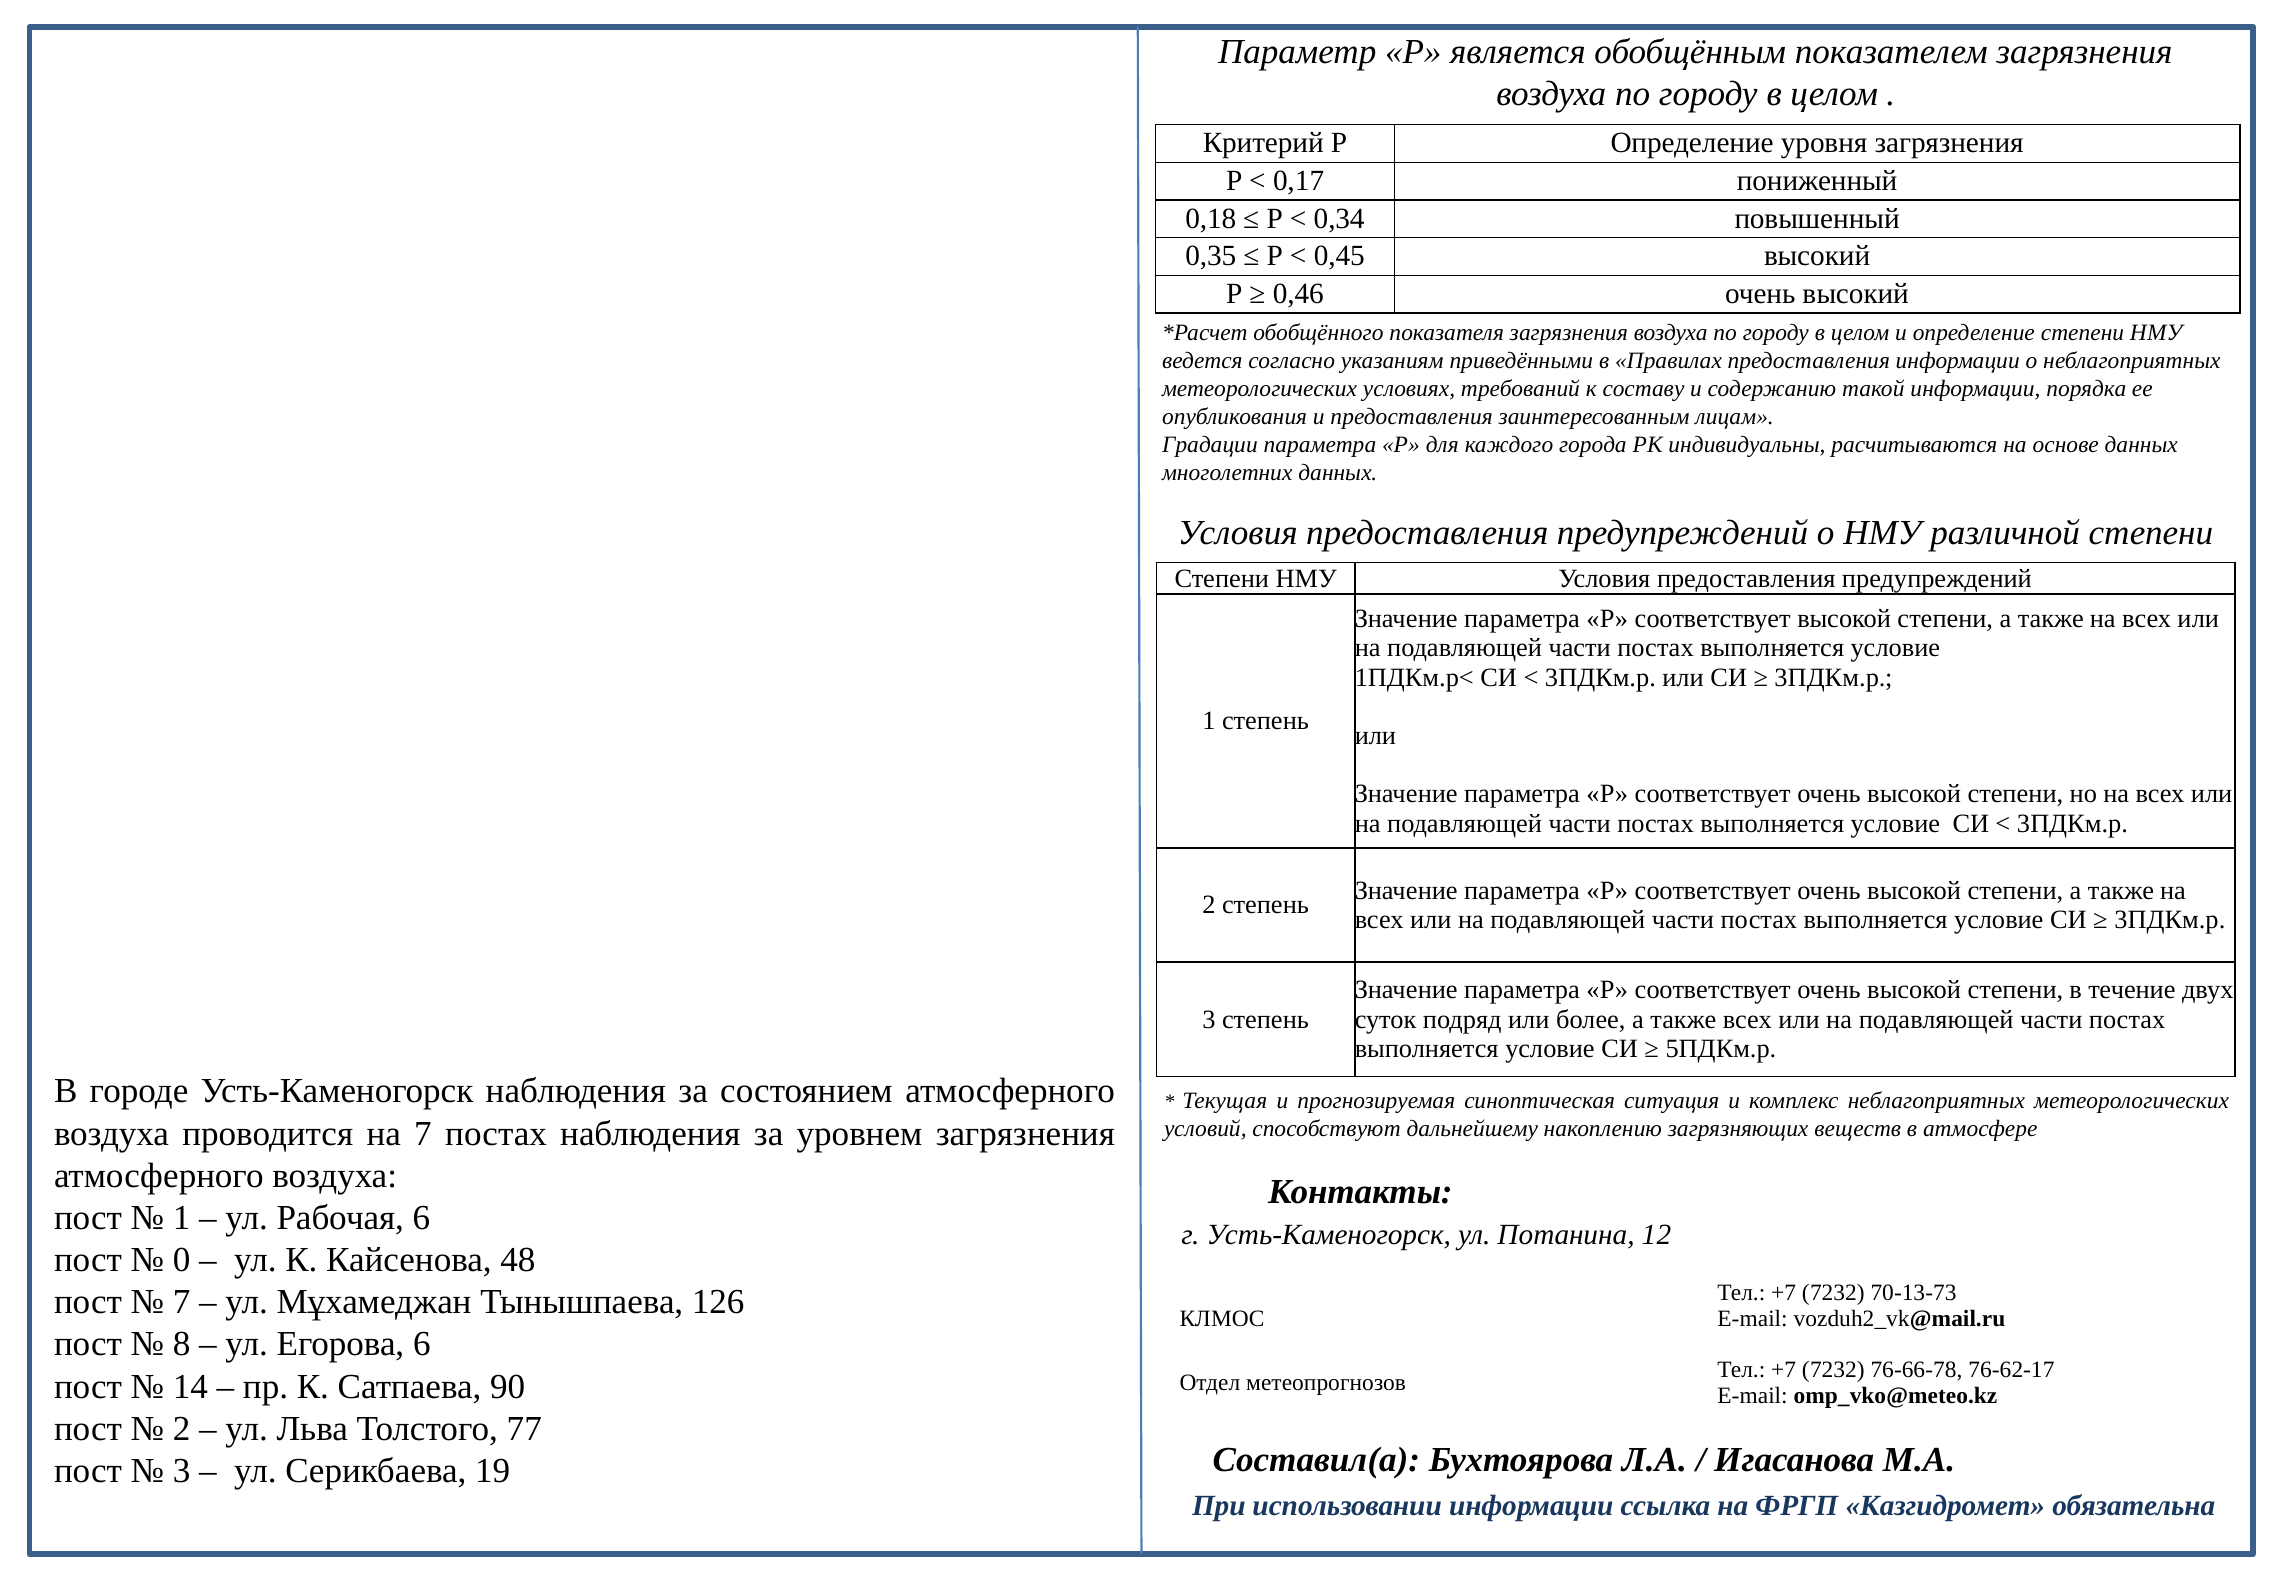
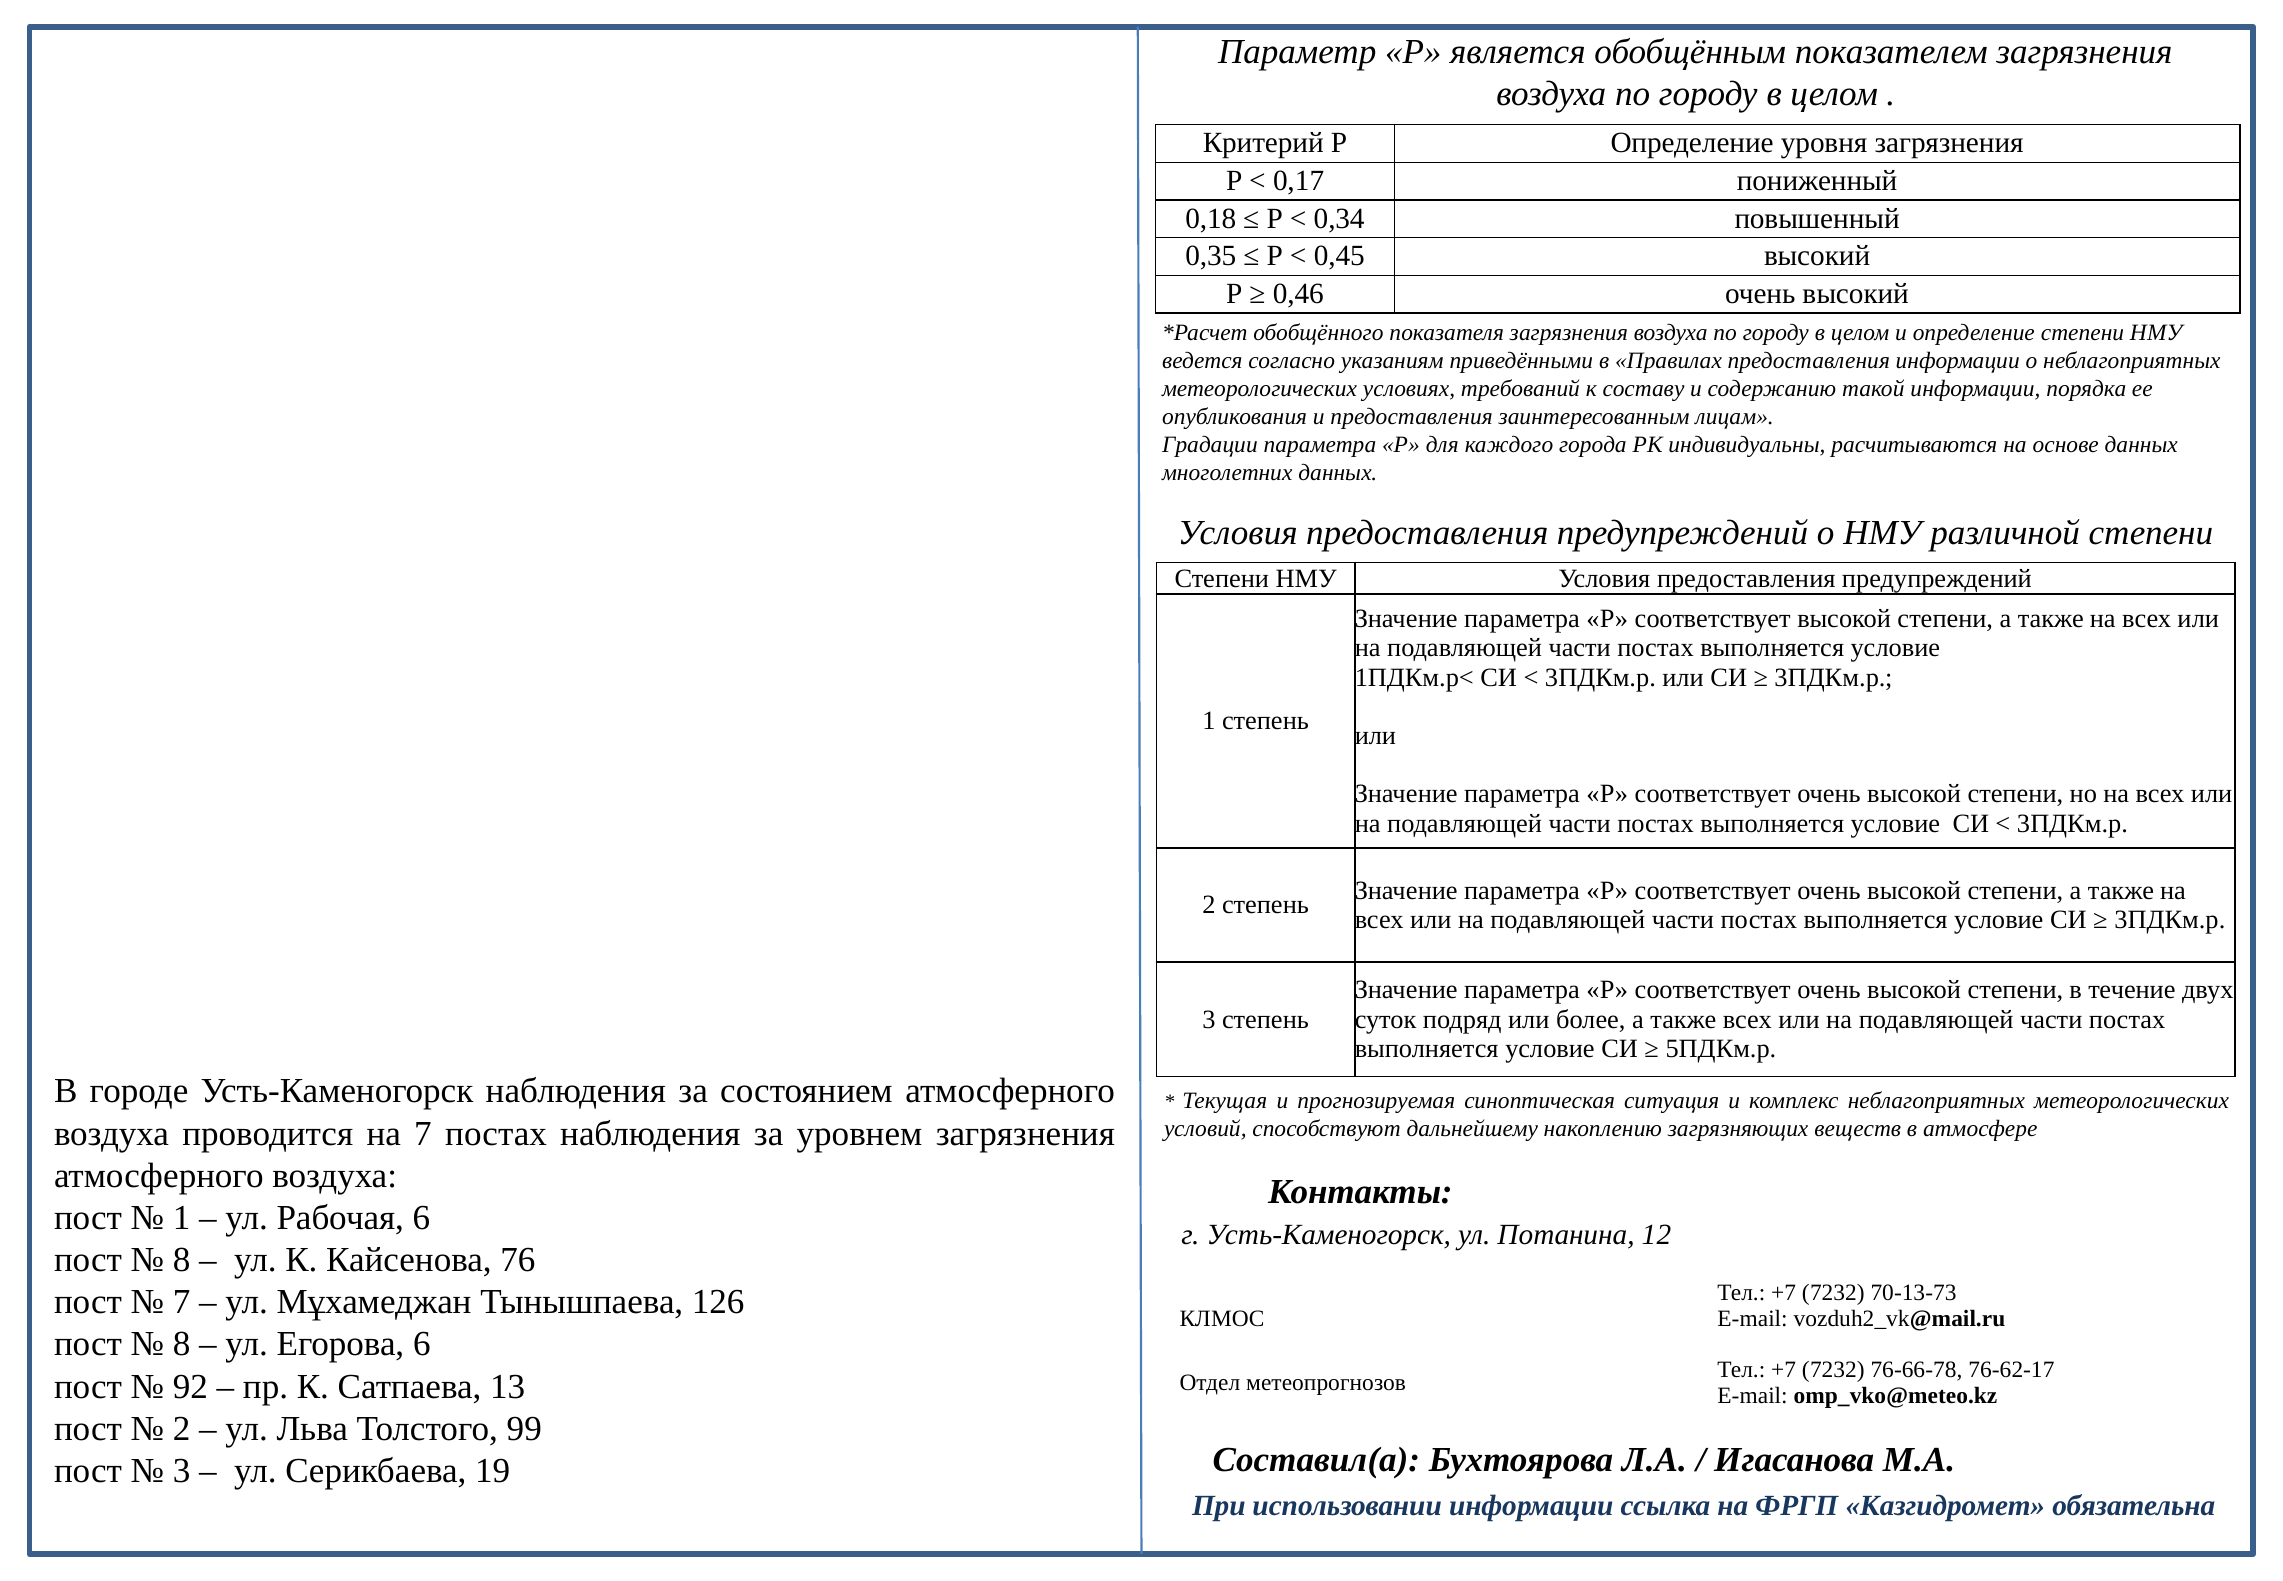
0: 0 -> 8 (182, 1260)
48: 48 -> 76 (518, 1260)
14: 14 -> 92 (190, 1386)
90: 90 -> 13 (508, 1386)
77: 77 -> 99 (524, 1428)
